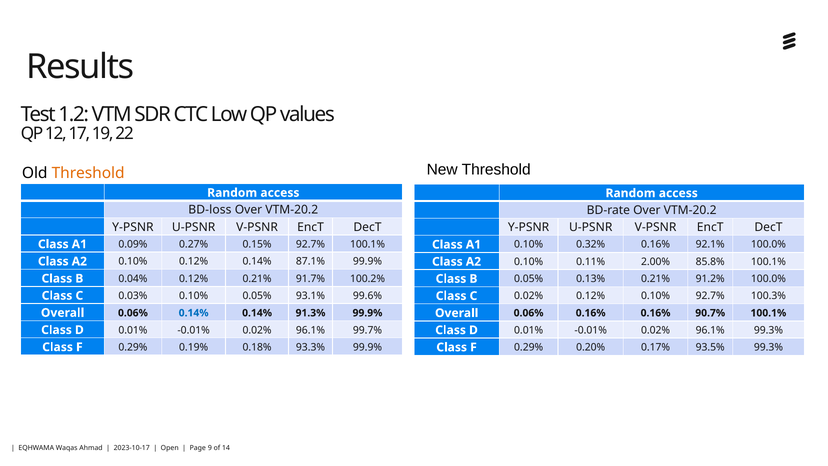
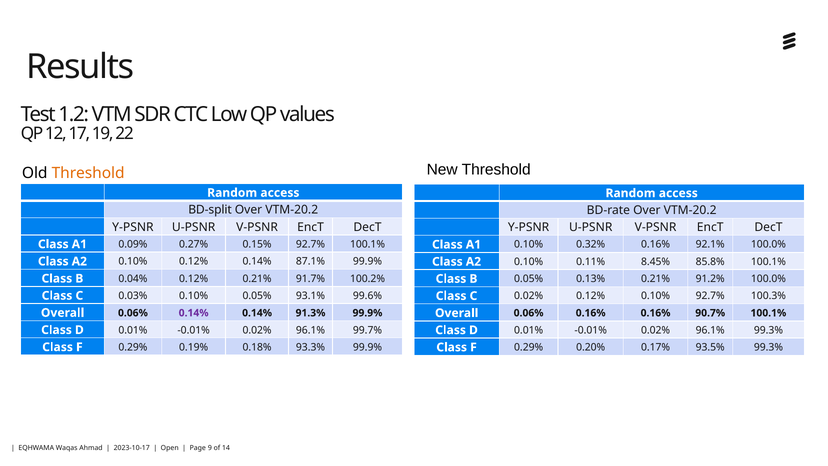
BD-loss: BD-loss -> BD-split (210, 210)
2.00%: 2.00% -> 8.45% (656, 261)
0.14% colour: blue -> purple (194, 313)
